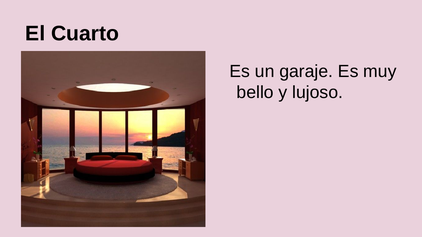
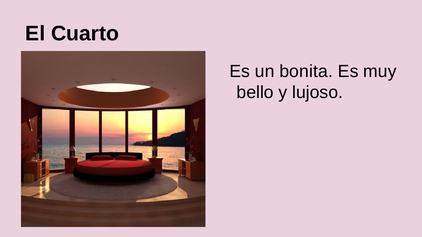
garaje: garaje -> bonita (306, 71)
